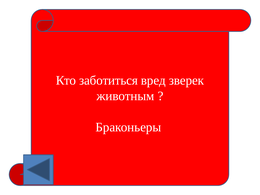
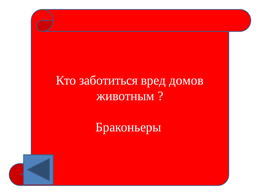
зверек: зверек -> домов (186, 80)
